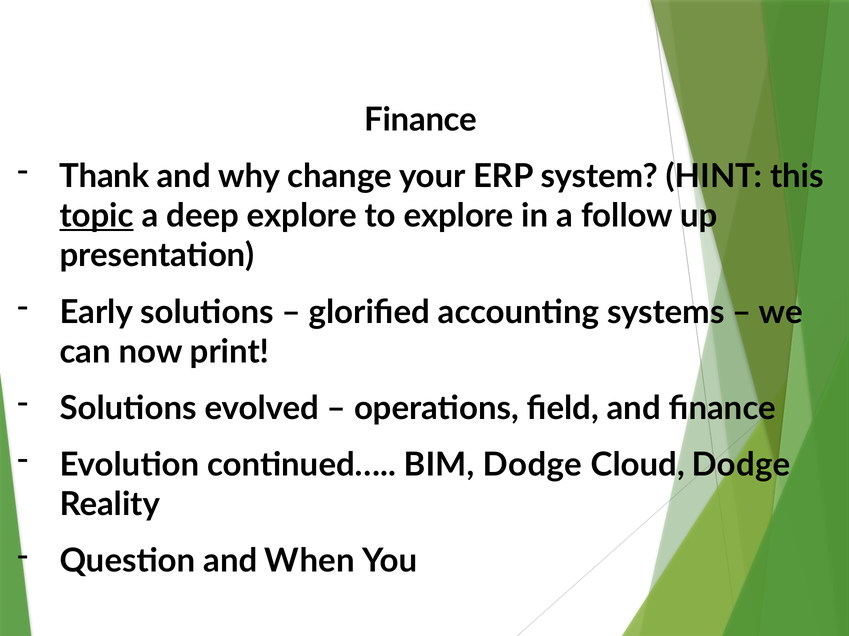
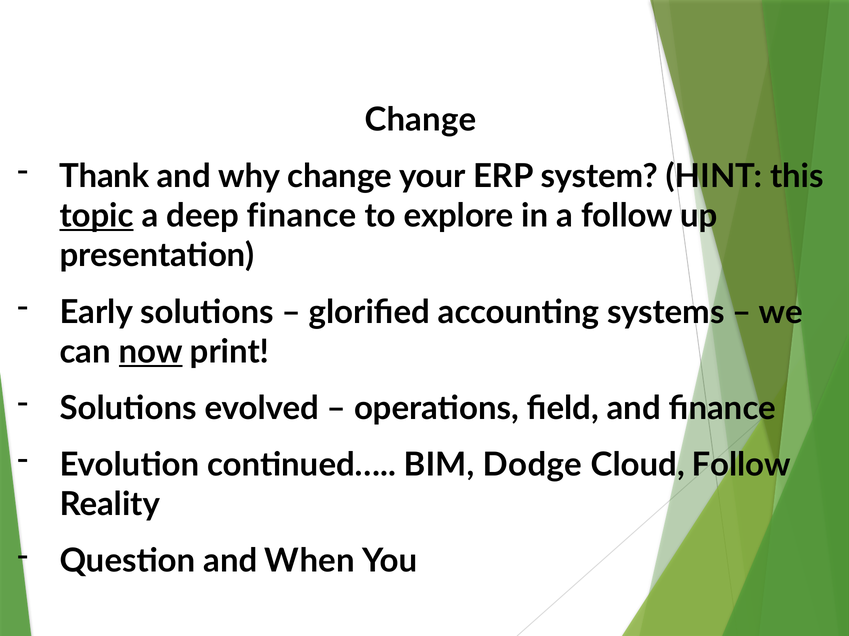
Finance: Finance -> Change (421, 120)
deep explore: explore -> finance (302, 216)
now underline: none -> present (151, 352)
Cloud Dodge: Dodge -> Follow (741, 465)
